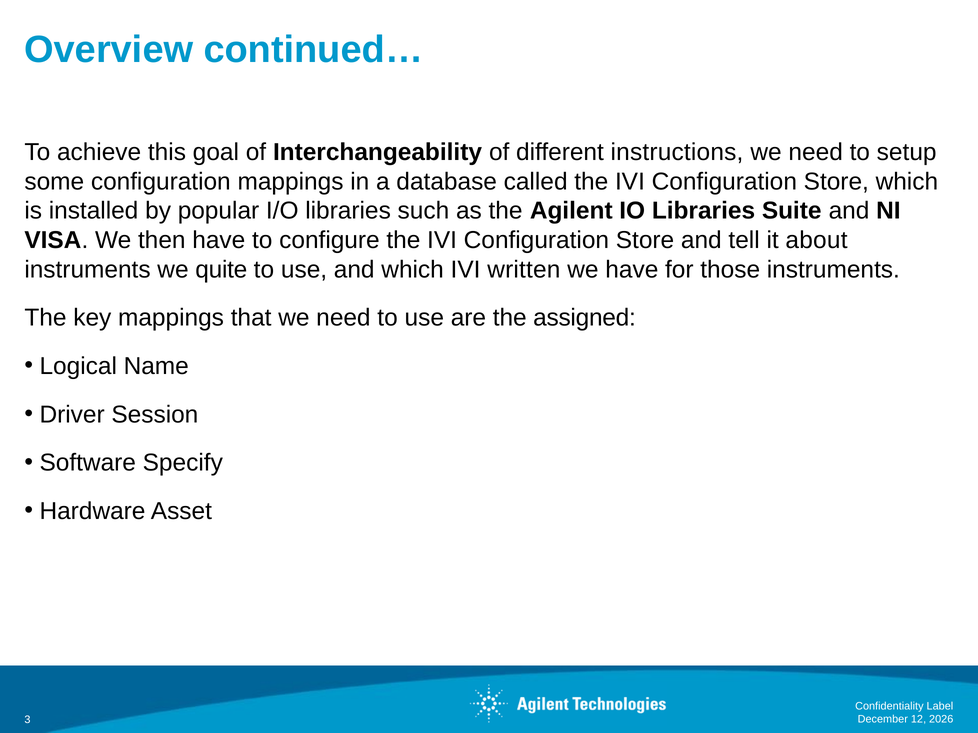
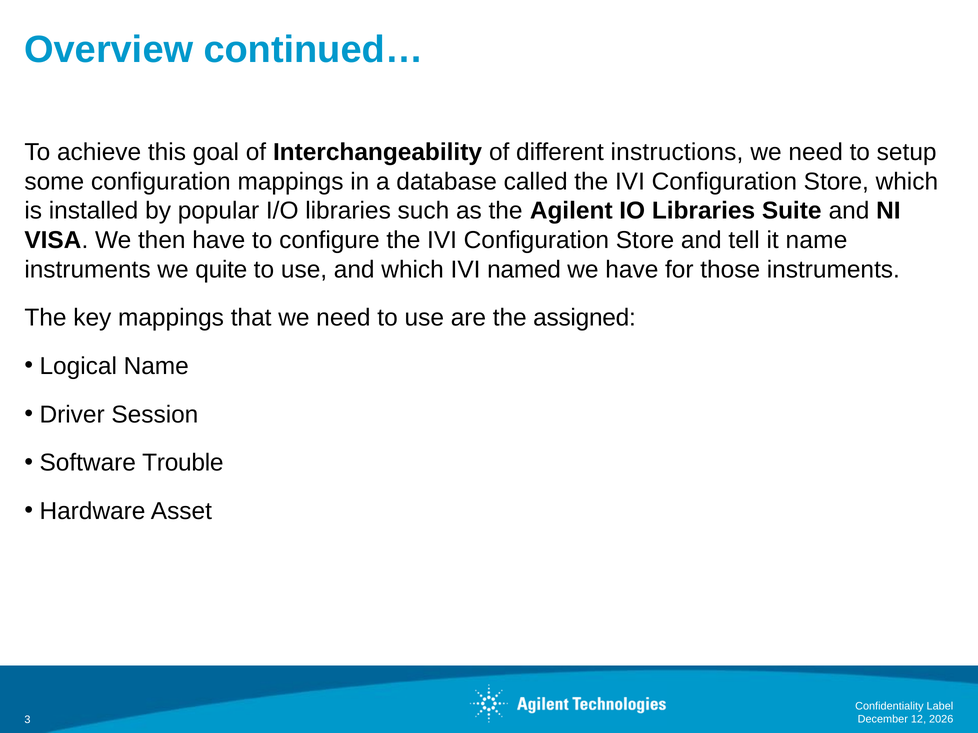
it about: about -> name (817, 240)
written: written -> named (524, 270)
Specify: Specify -> Trouble (183, 463)
